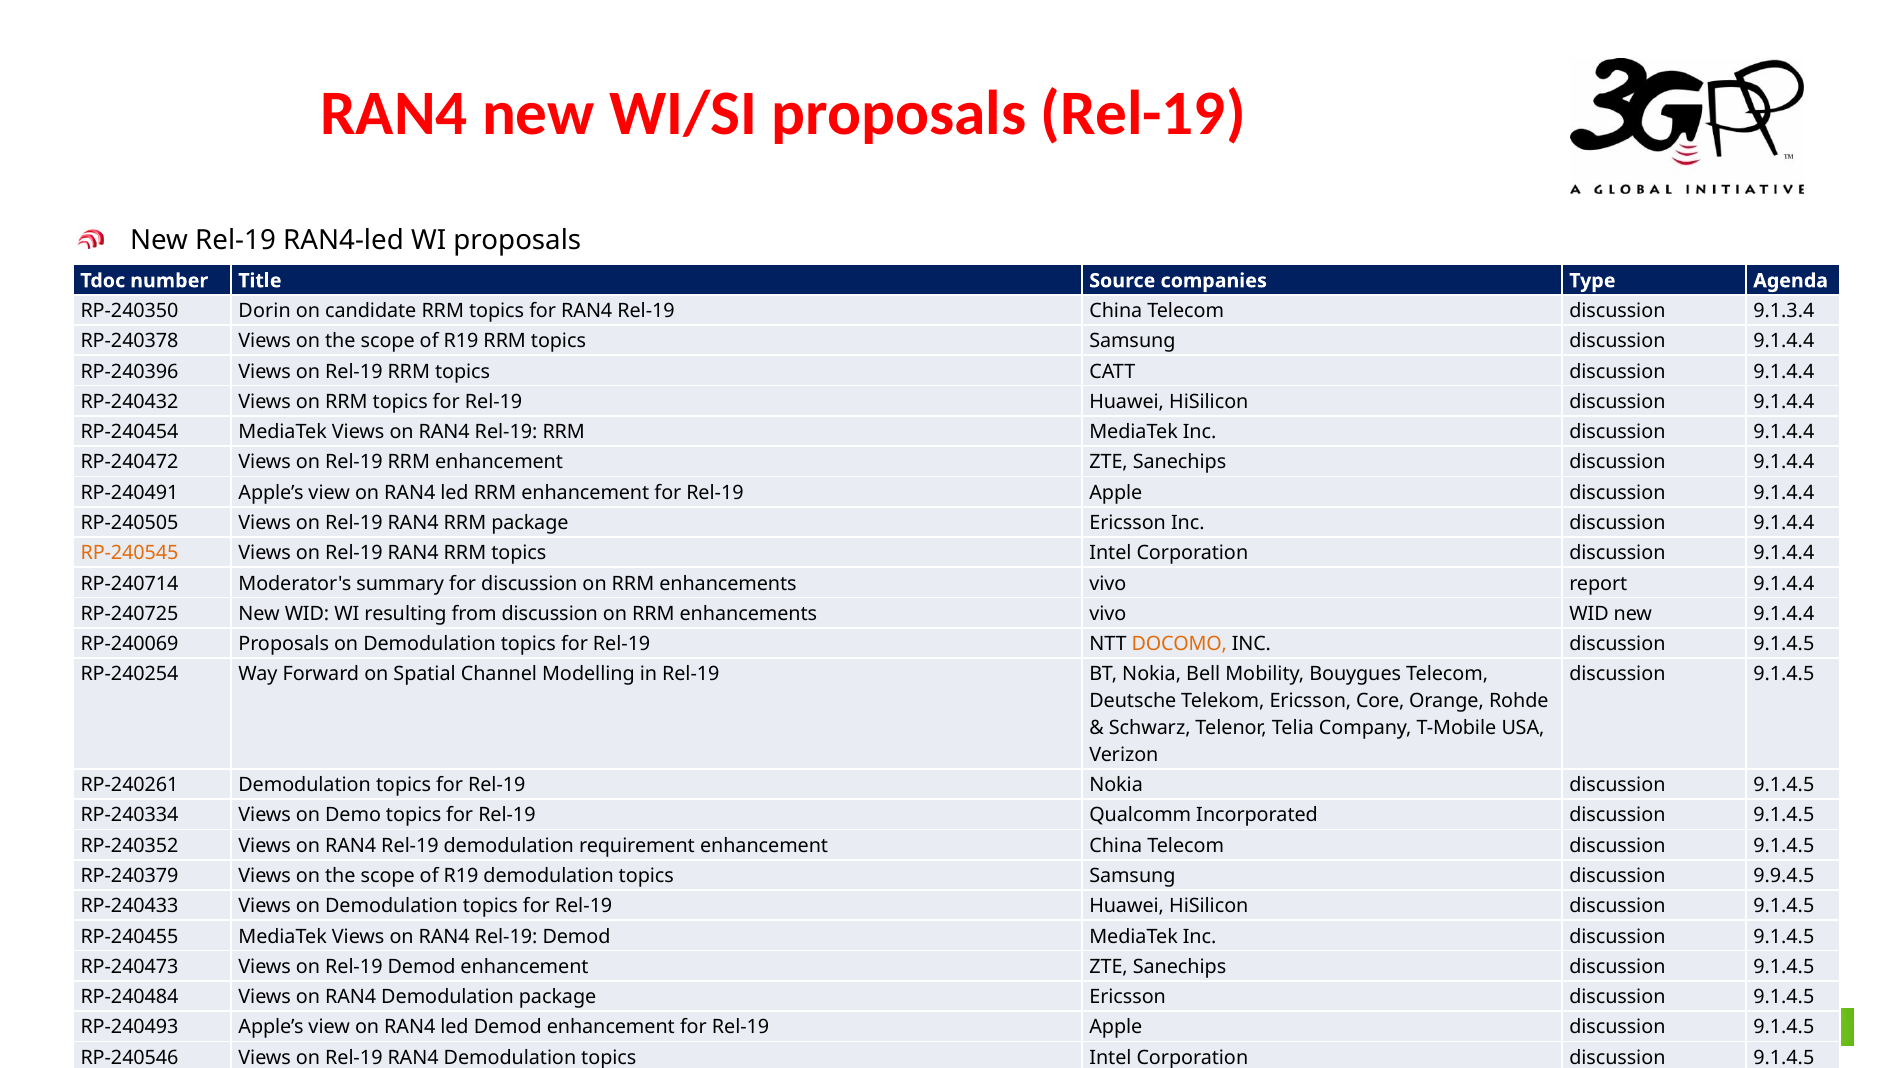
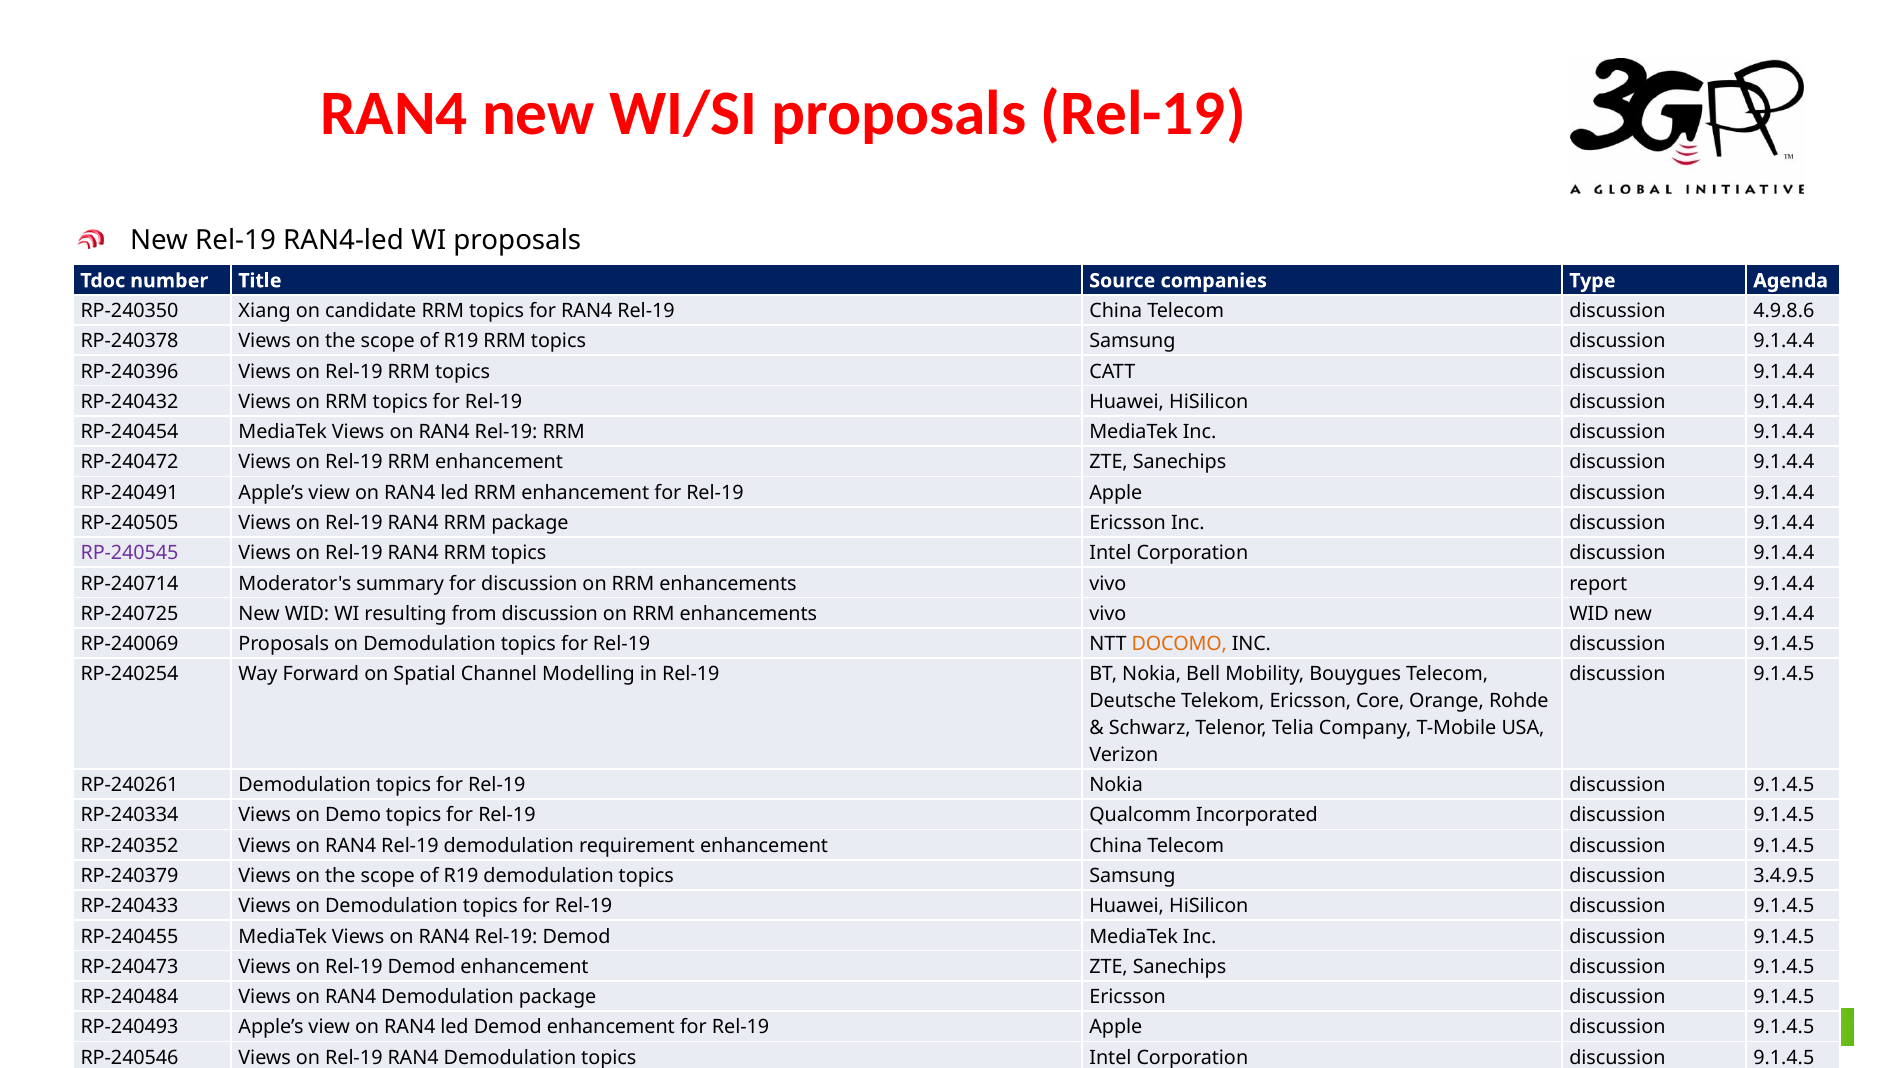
Dorin: Dorin -> Xiang (265, 311)
9.1.3.4: 9.1.3.4 -> 4.9.8.6 (1784, 311)
RP-240545 colour: orange -> purple (130, 553)
9.9.4.5: 9.9.4.5 -> 3.4.9.5 (1784, 876)
